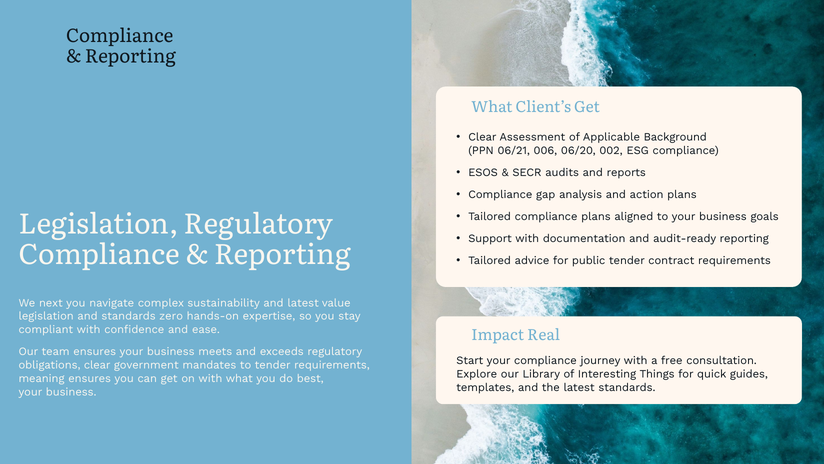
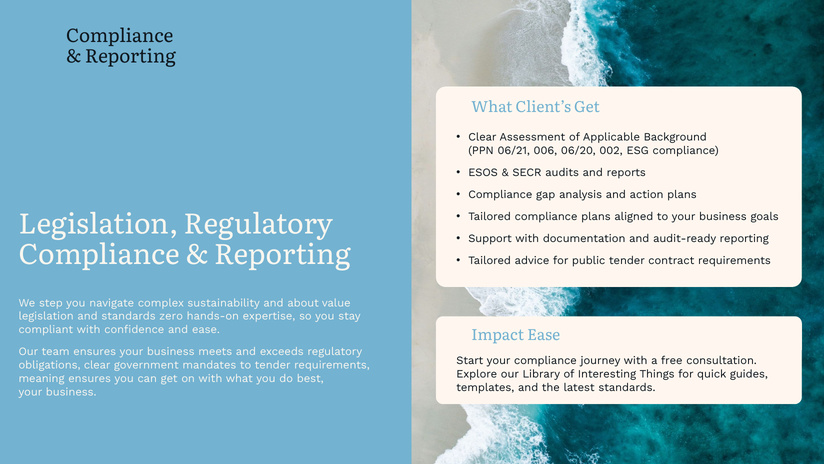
next: next -> step (51, 303)
and latest: latest -> about (303, 303)
Impact Real: Real -> Ease (544, 335)
